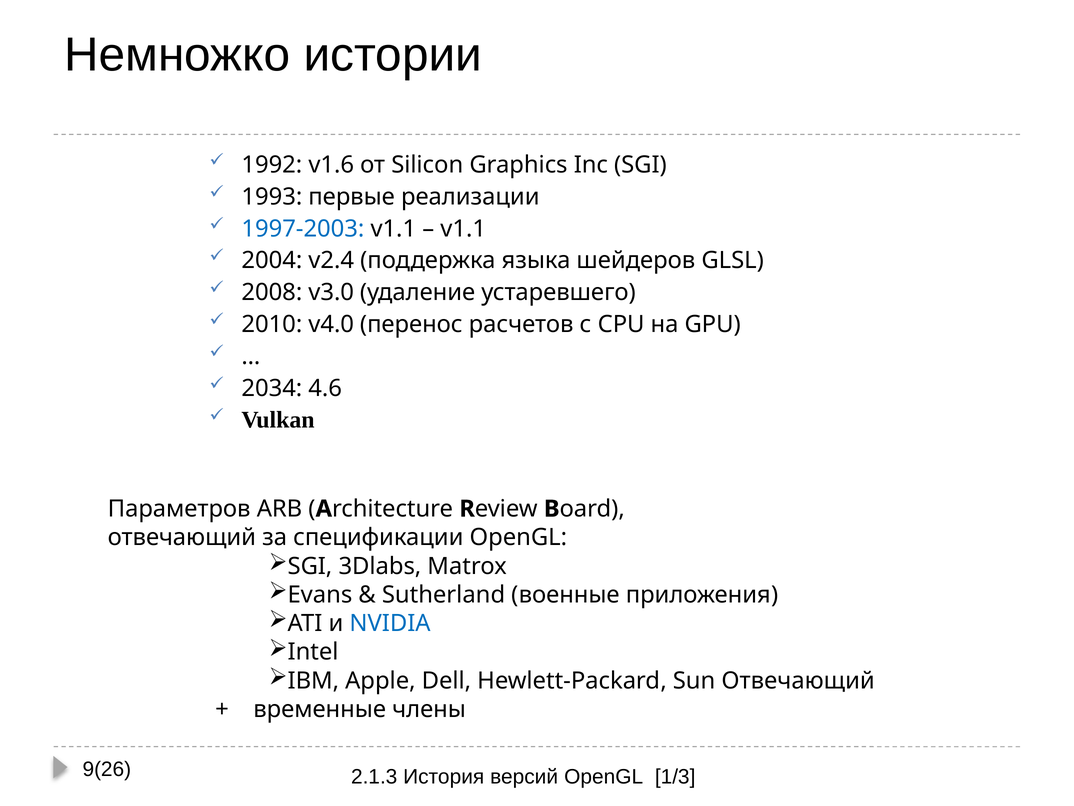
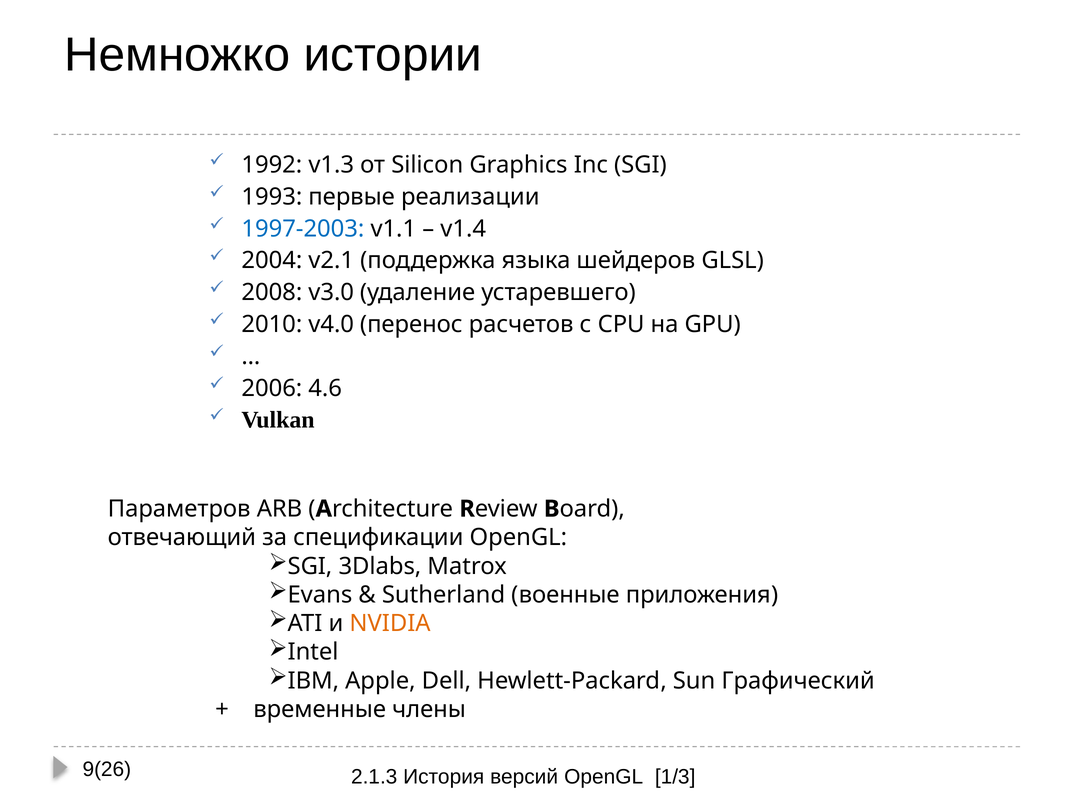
v1.6: v1.6 -> v1.3 (331, 165)
v1.1: v1.1 -> v1.4 (463, 228)
v2.4: v2.4 -> v2.1 (331, 260)
2034: 2034 -> 2006 (272, 388)
NVIDIA colour: blue -> orange (390, 623)
Sun Отвечающий: Отвечающий -> Графический (798, 680)
